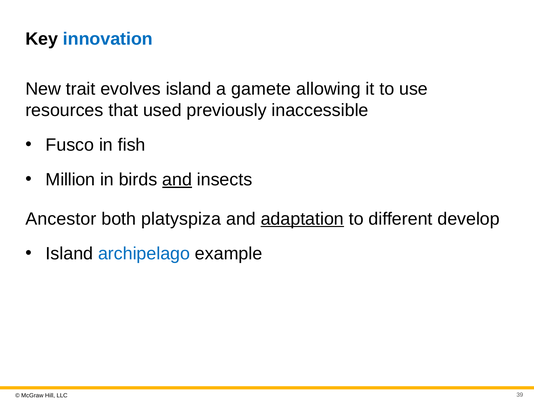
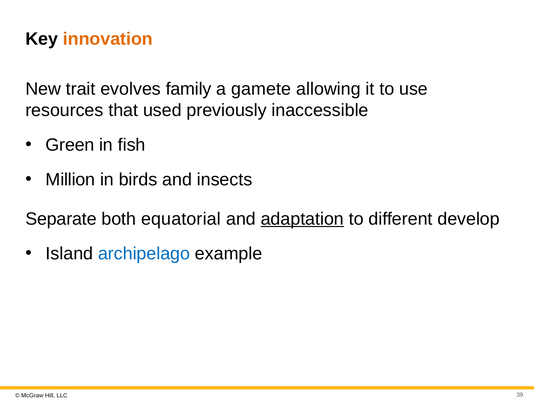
innovation colour: blue -> orange (108, 39)
evolves island: island -> family (189, 89)
Fusco: Fusco -> Green (70, 145)
and underline: present -> none (177, 180)
Ancestor: Ancestor -> Separate (61, 219)
platyspiza: platyspiza -> equatorial (181, 219)
